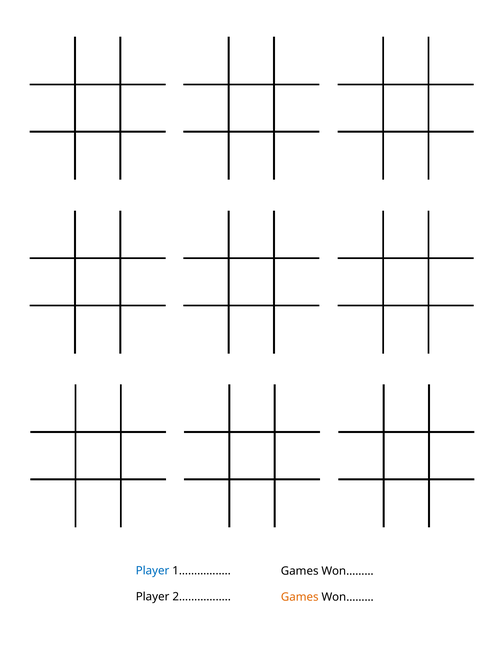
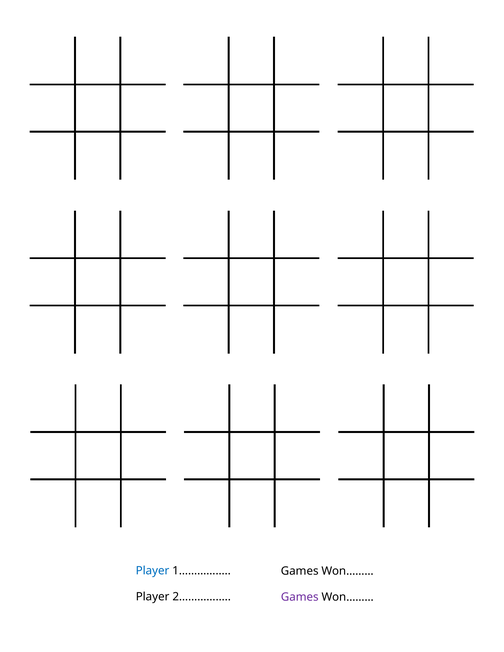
Games colour: orange -> purple (300, 597)
